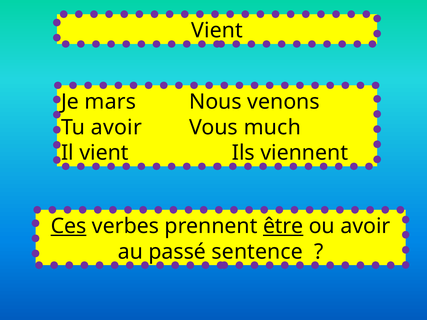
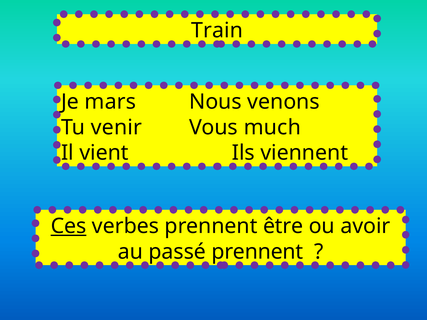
Vient: Vient -> Train (217, 31)
Tu avoir: avoir -> venir (116, 127)
être underline: present -> none (283, 226)
passé sentence: sentence -> prennent (257, 252)
